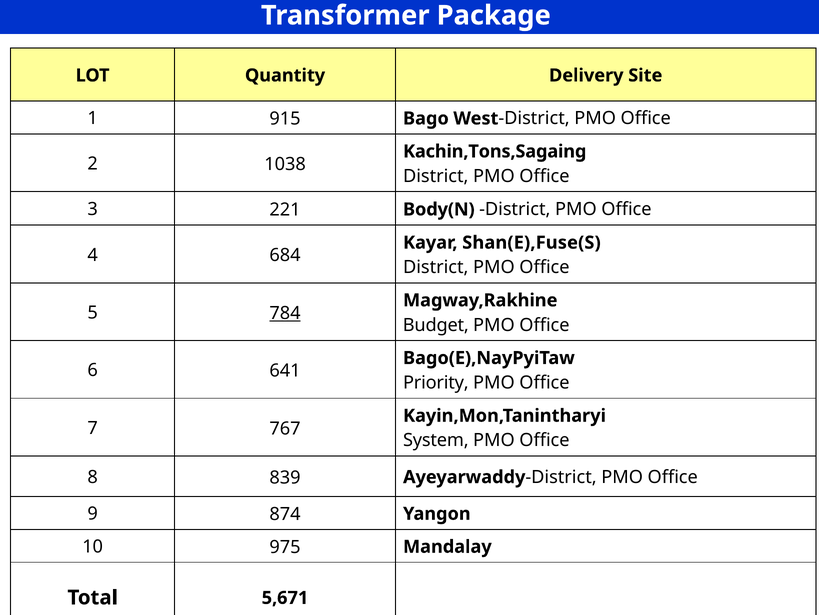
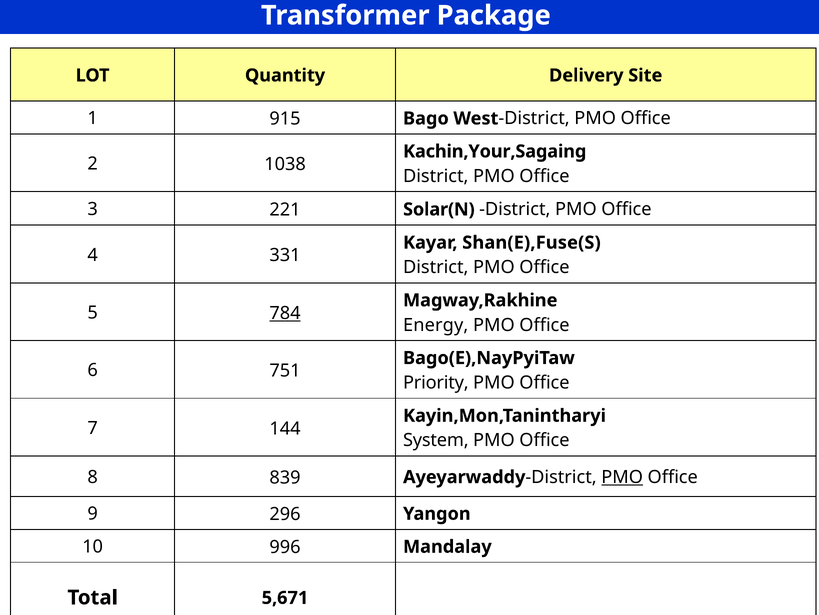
Kachin,Tons,Sagaing: Kachin,Tons,Sagaing -> Kachin,Your,Sagaing (495, 151)
Body(N: Body(N -> Solar(N (439, 209)
684: 684 -> 331 (285, 255)
Budget: Budget -> Energy (436, 325)
641: 641 -> 751 (285, 370)
767: 767 -> 144 (285, 428)
PMO underline: none -> present (622, 477)
874: 874 -> 296 (285, 514)
975: 975 -> 996 (285, 547)
